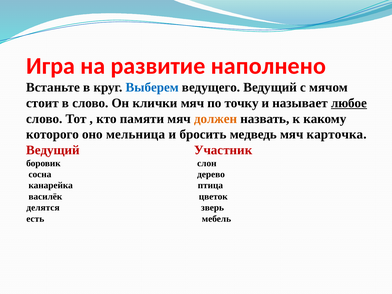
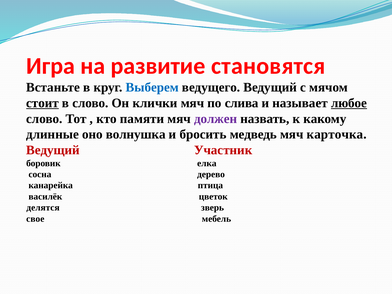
наполнено: наполнено -> становятся (268, 66)
стоит underline: none -> present (42, 103)
точку: точку -> слива (242, 103)
должен colour: orange -> purple (216, 119)
которого: которого -> длинные (53, 134)
мельница: мельница -> волнушка (136, 134)
слон: слон -> елка (207, 163)
есть: есть -> свое (35, 219)
